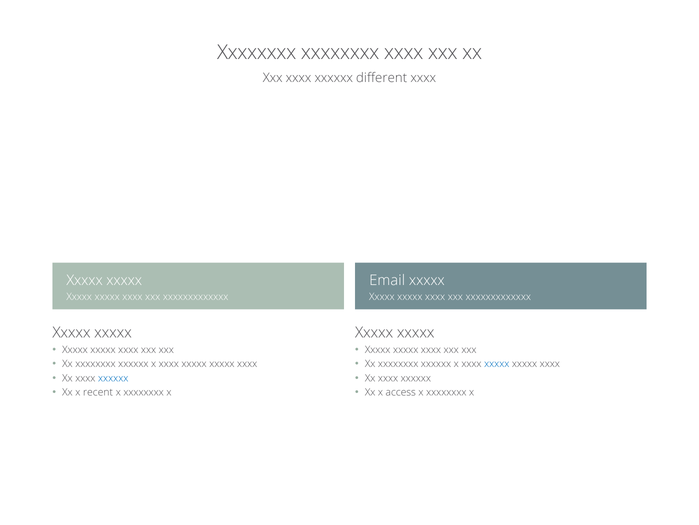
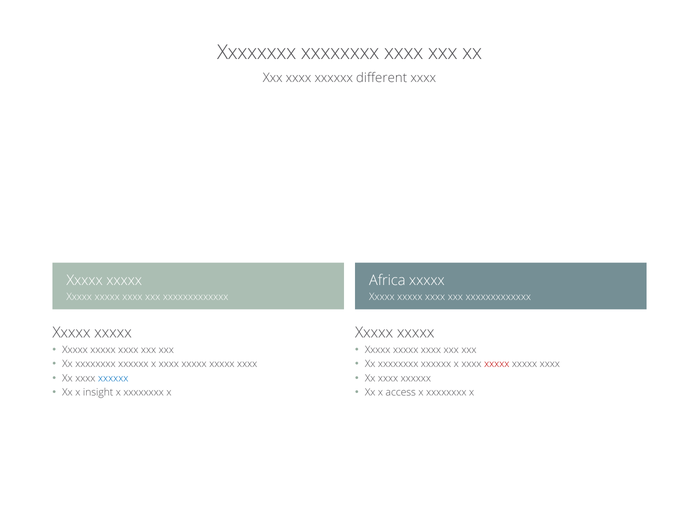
Email: Email -> Africa (387, 280)
xxxxx colour: blue -> red (497, 363)
recent: recent -> insight (98, 392)
